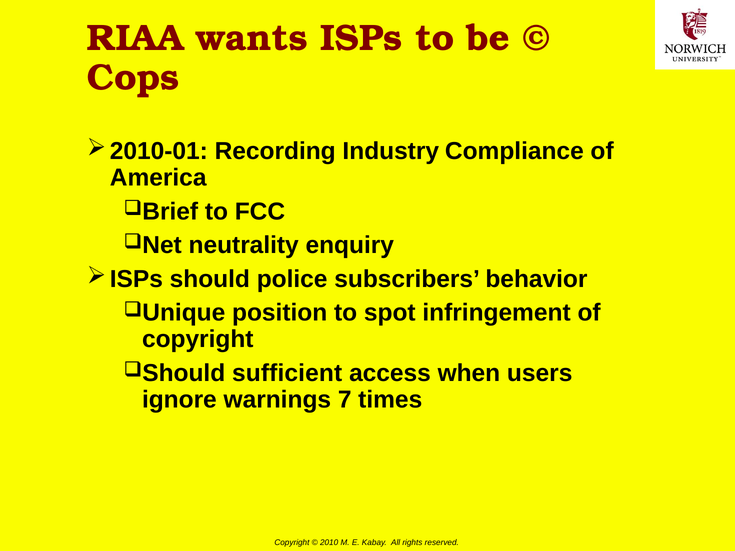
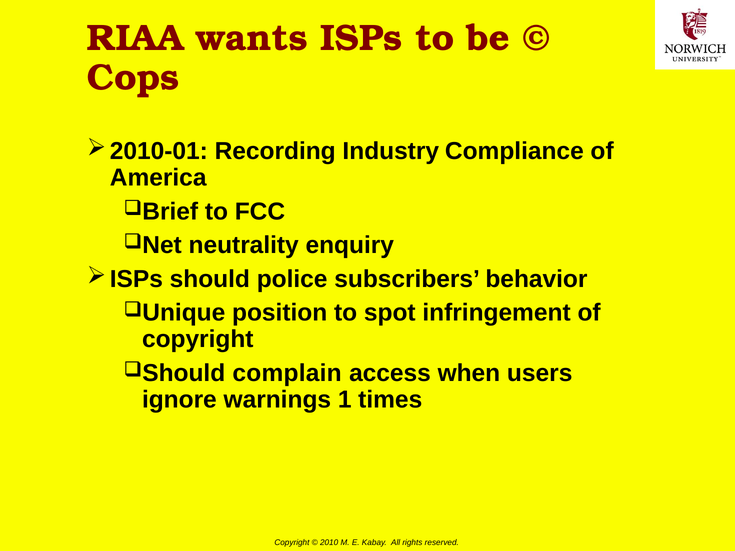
sufficient: sufficient -> complain (287, 373)
7: 7 -> 1 (345, 400)
